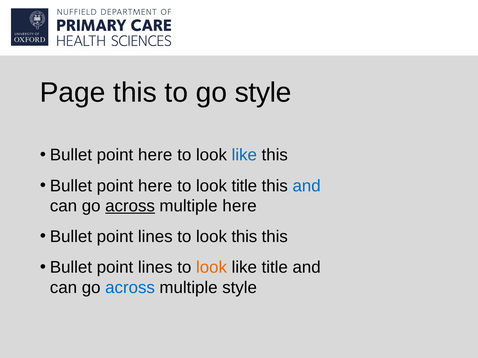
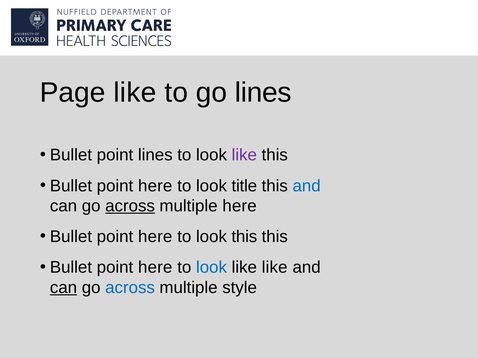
Page this: this -> like (135, 93)
go style: style -> lines (263, 93)
here: here -> lines (155, 155)
like colour: blue -> purple (244, 155)
lines: lines -> here (155, 237)
lines: lines -> here (155, 268)
look colour: orange -> blue (211, 268)
like title: title -> like (275, 268)
can underline: none -> present (63, 288)
